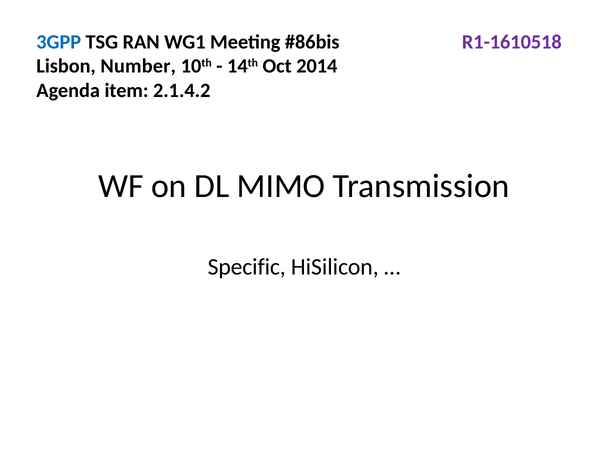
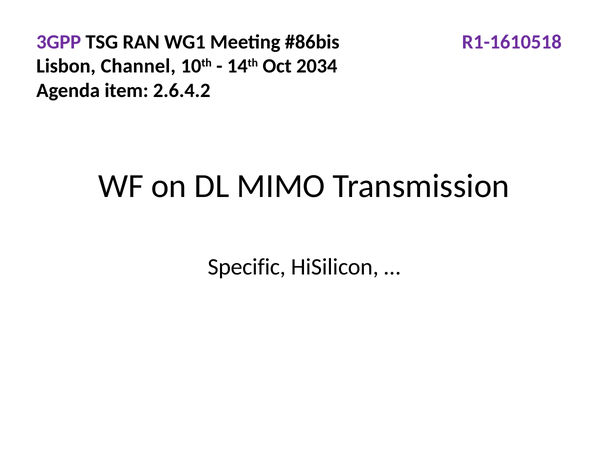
3GPP colour: blue -> purple (59, 42)
Number: Number -> Channel (138, 66)
2014: 2014 -> 2034 (317, 66)
2.1.4.2: 2.1.4.2 -> 2.6.4.2 (182, 91)
